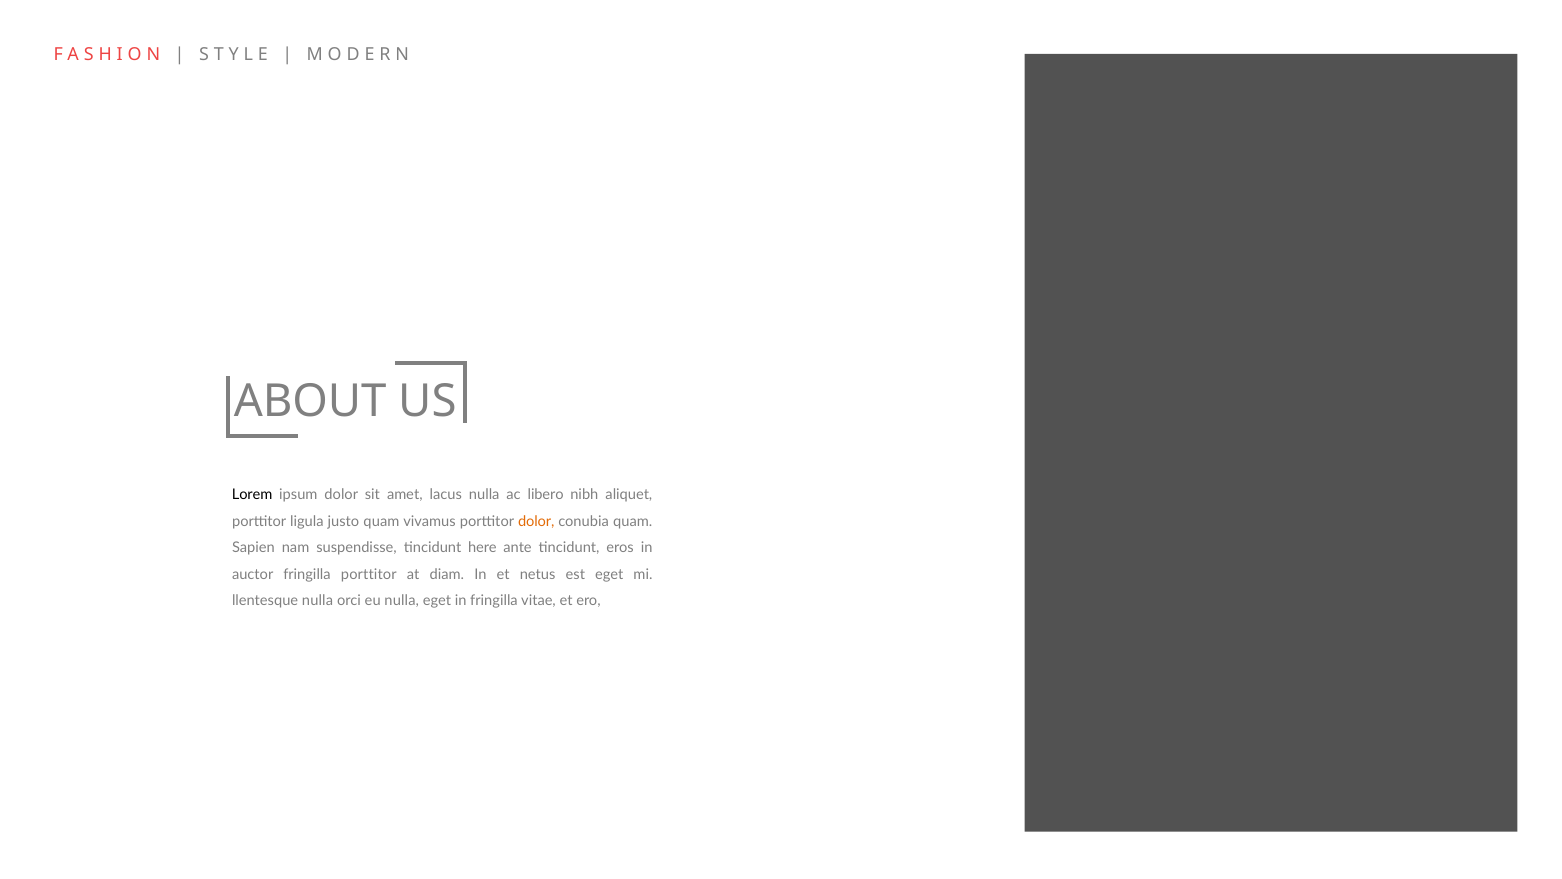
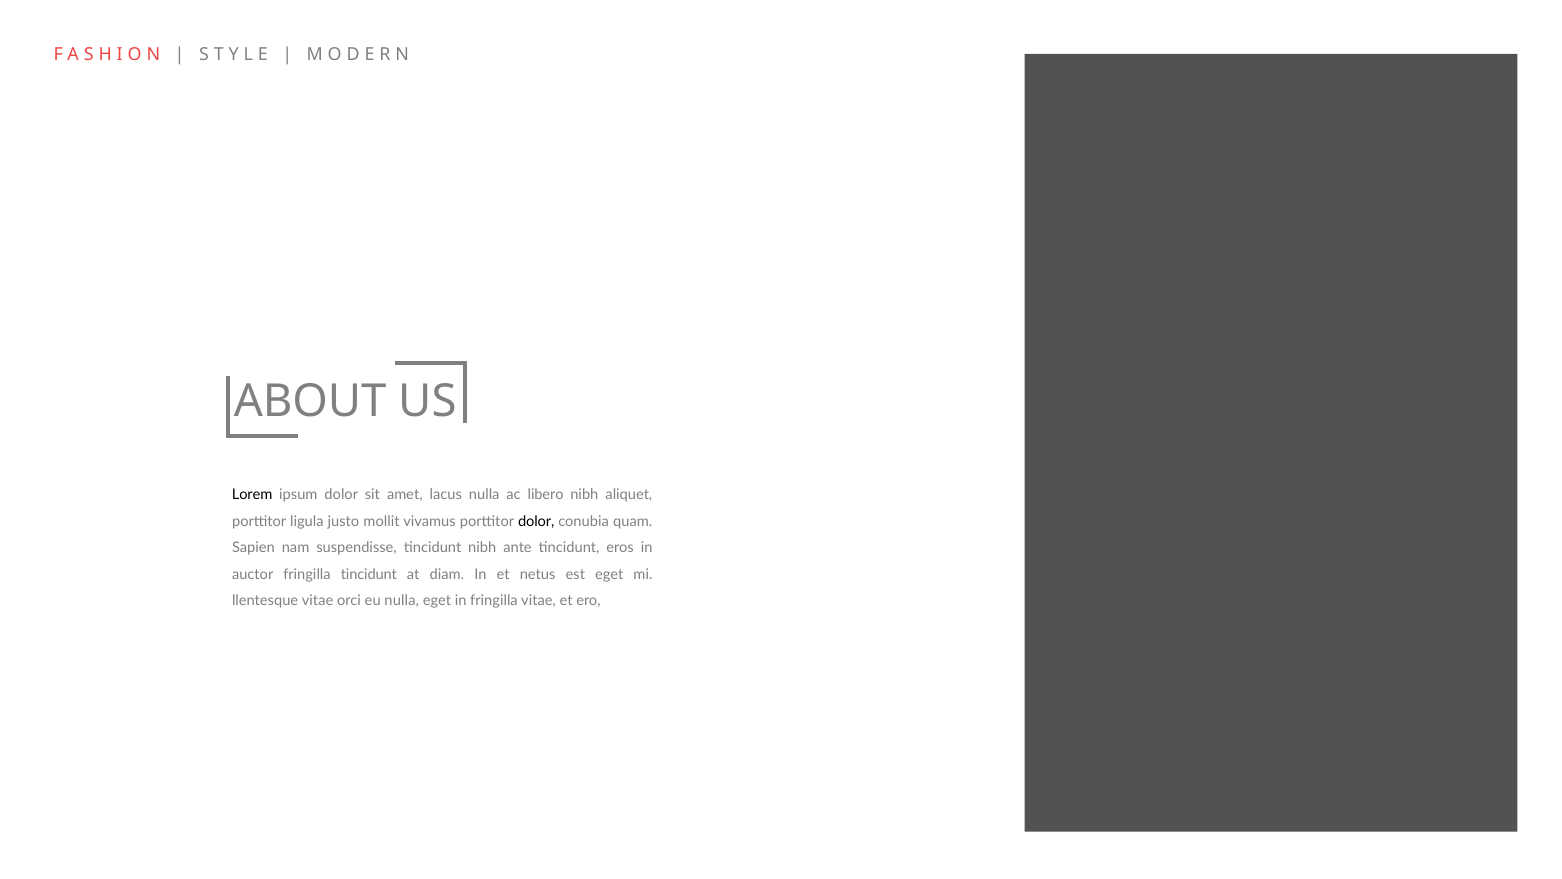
justo quam: quam -> mollit (382, 521)
dolor colour: orange -> black (536, 521)
tincidunt here: here -> nibh (482, 548)
fringilla porttitor: porttitor -> tincidunt (369, 574)
llentesque nulla: nulla -> vitae (318, 600)
